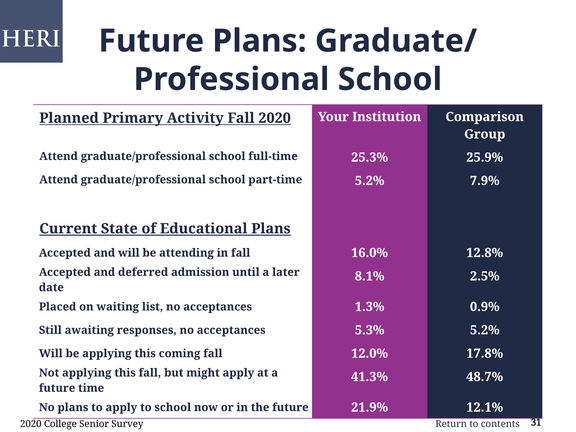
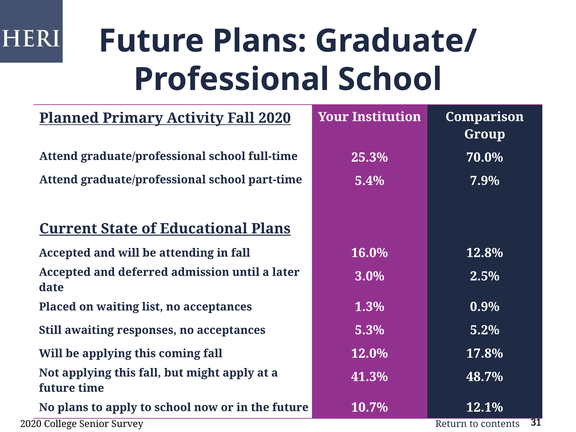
25.9%: 25.9% -> 70.0% (485, 157)
part-time 5.2%: 5.2% -> 5.4% (370, 181)
8.1%: 8.1% -> 3.0% (370, 276)
21.9%: 21.9% -> 10.7% (370, 407)
